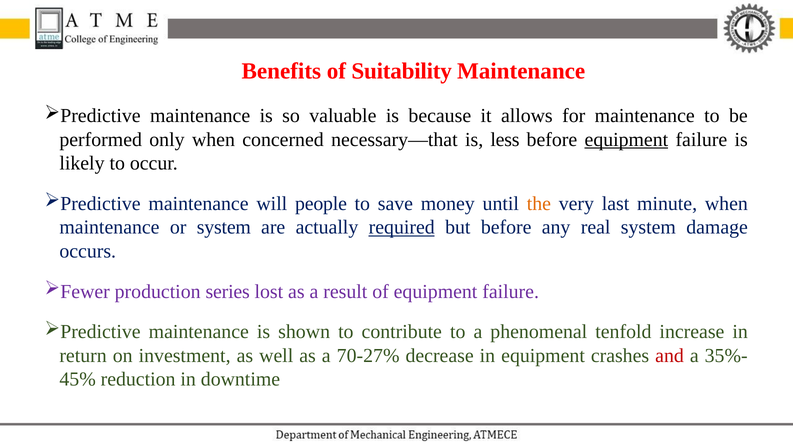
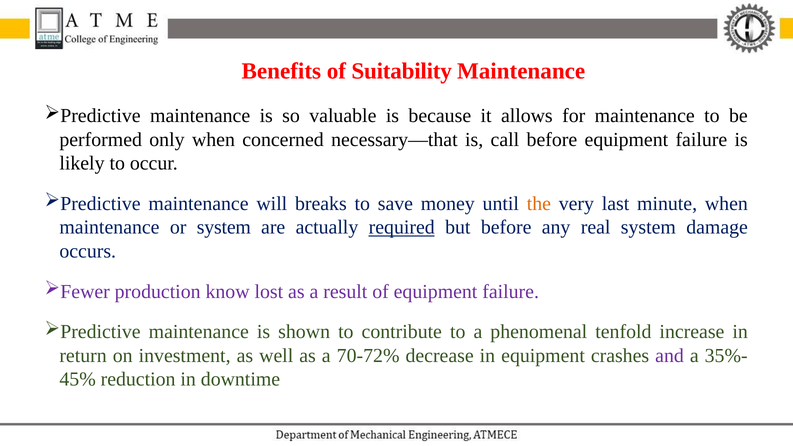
less: less -> call (505, 140)
equipment underline: present -> none (626, 140)
people: people -> breaks (321, 204)
series: series -> know (228, 292)
70-27%: 70-27% -> 70-72% (368, 356)
and colour: red -> purple (670, 356)
